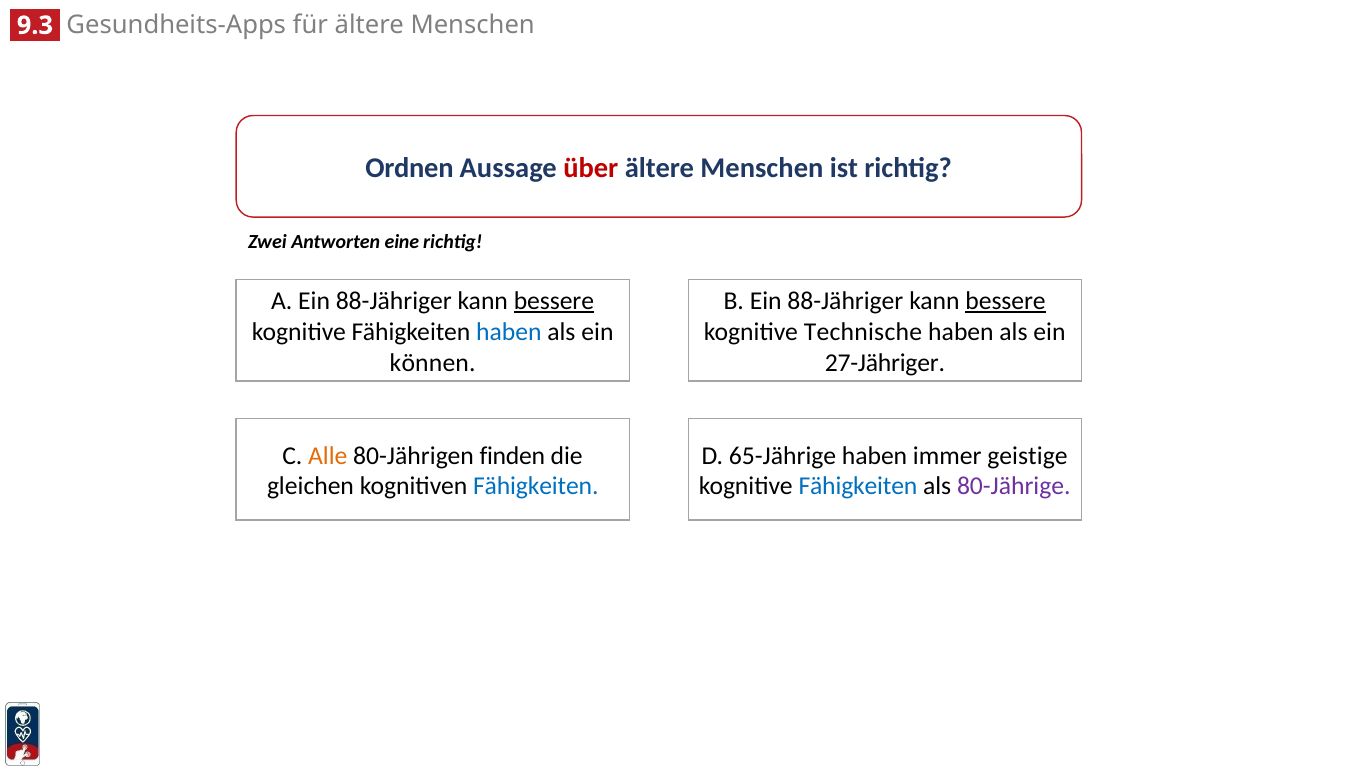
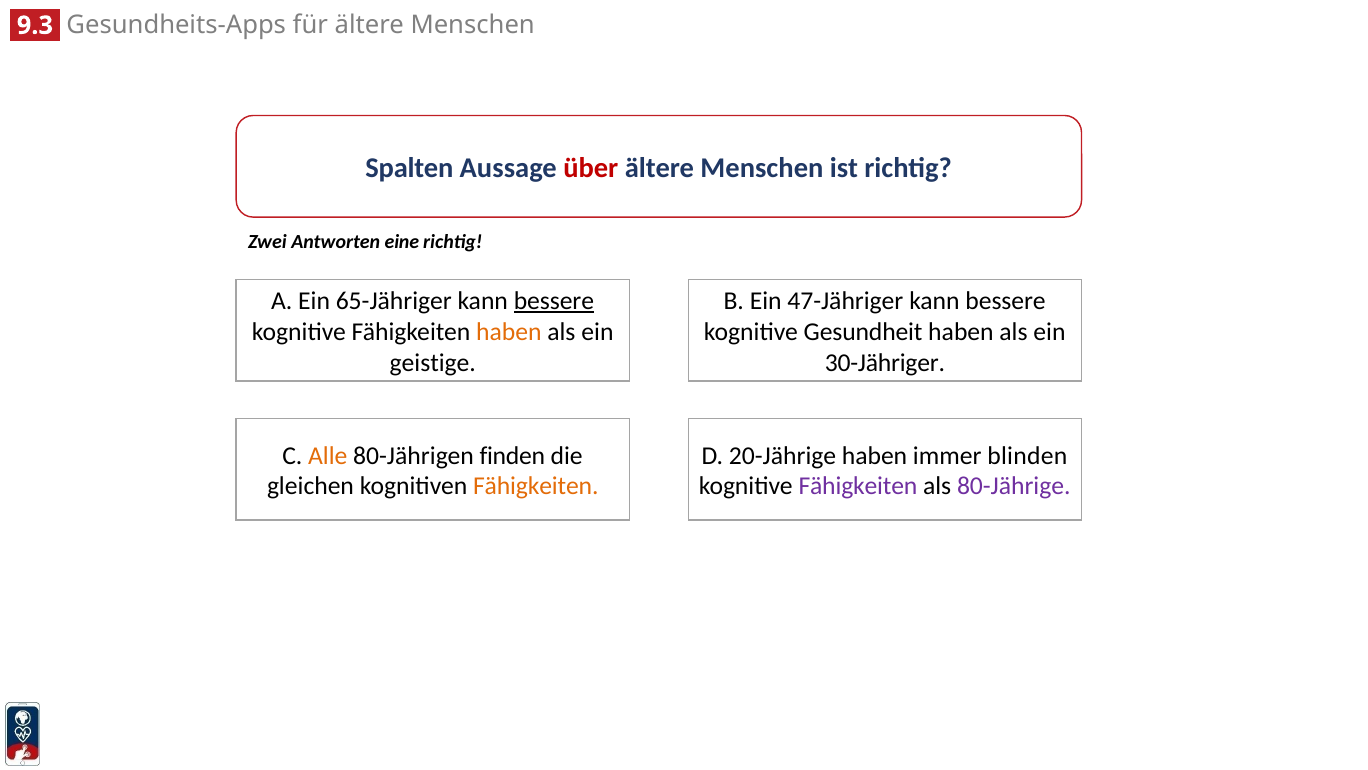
Ordnen: Ordnen -> Spalten (409, 168)
A Ein 88-Jähriger: 88-Jähriger -> 65-Jähriger (394, 301)
B Ein 88-Jähriger: 88-Jähriger -> 47-Jähriger (845, 301)
bessere underline: present -> none (1006, 301)
haben colour: blue -> orange (509, 332)
Technische: Technische -> Gesundheit (863, 332)
können: können -> geistige (433, 363)
27-Jähriger: 27-Jähriger -> 30-Jähriger (885, 363)
65-Jährige: 65-Jährige -> 20-Jährige (783, 455)
geistige: geistige -> blinden (1027, 455)
Fähigkeiten colour: blue -> orange (536, 486)
Fähigkeiten colour: blue -> purple (858, 486)
